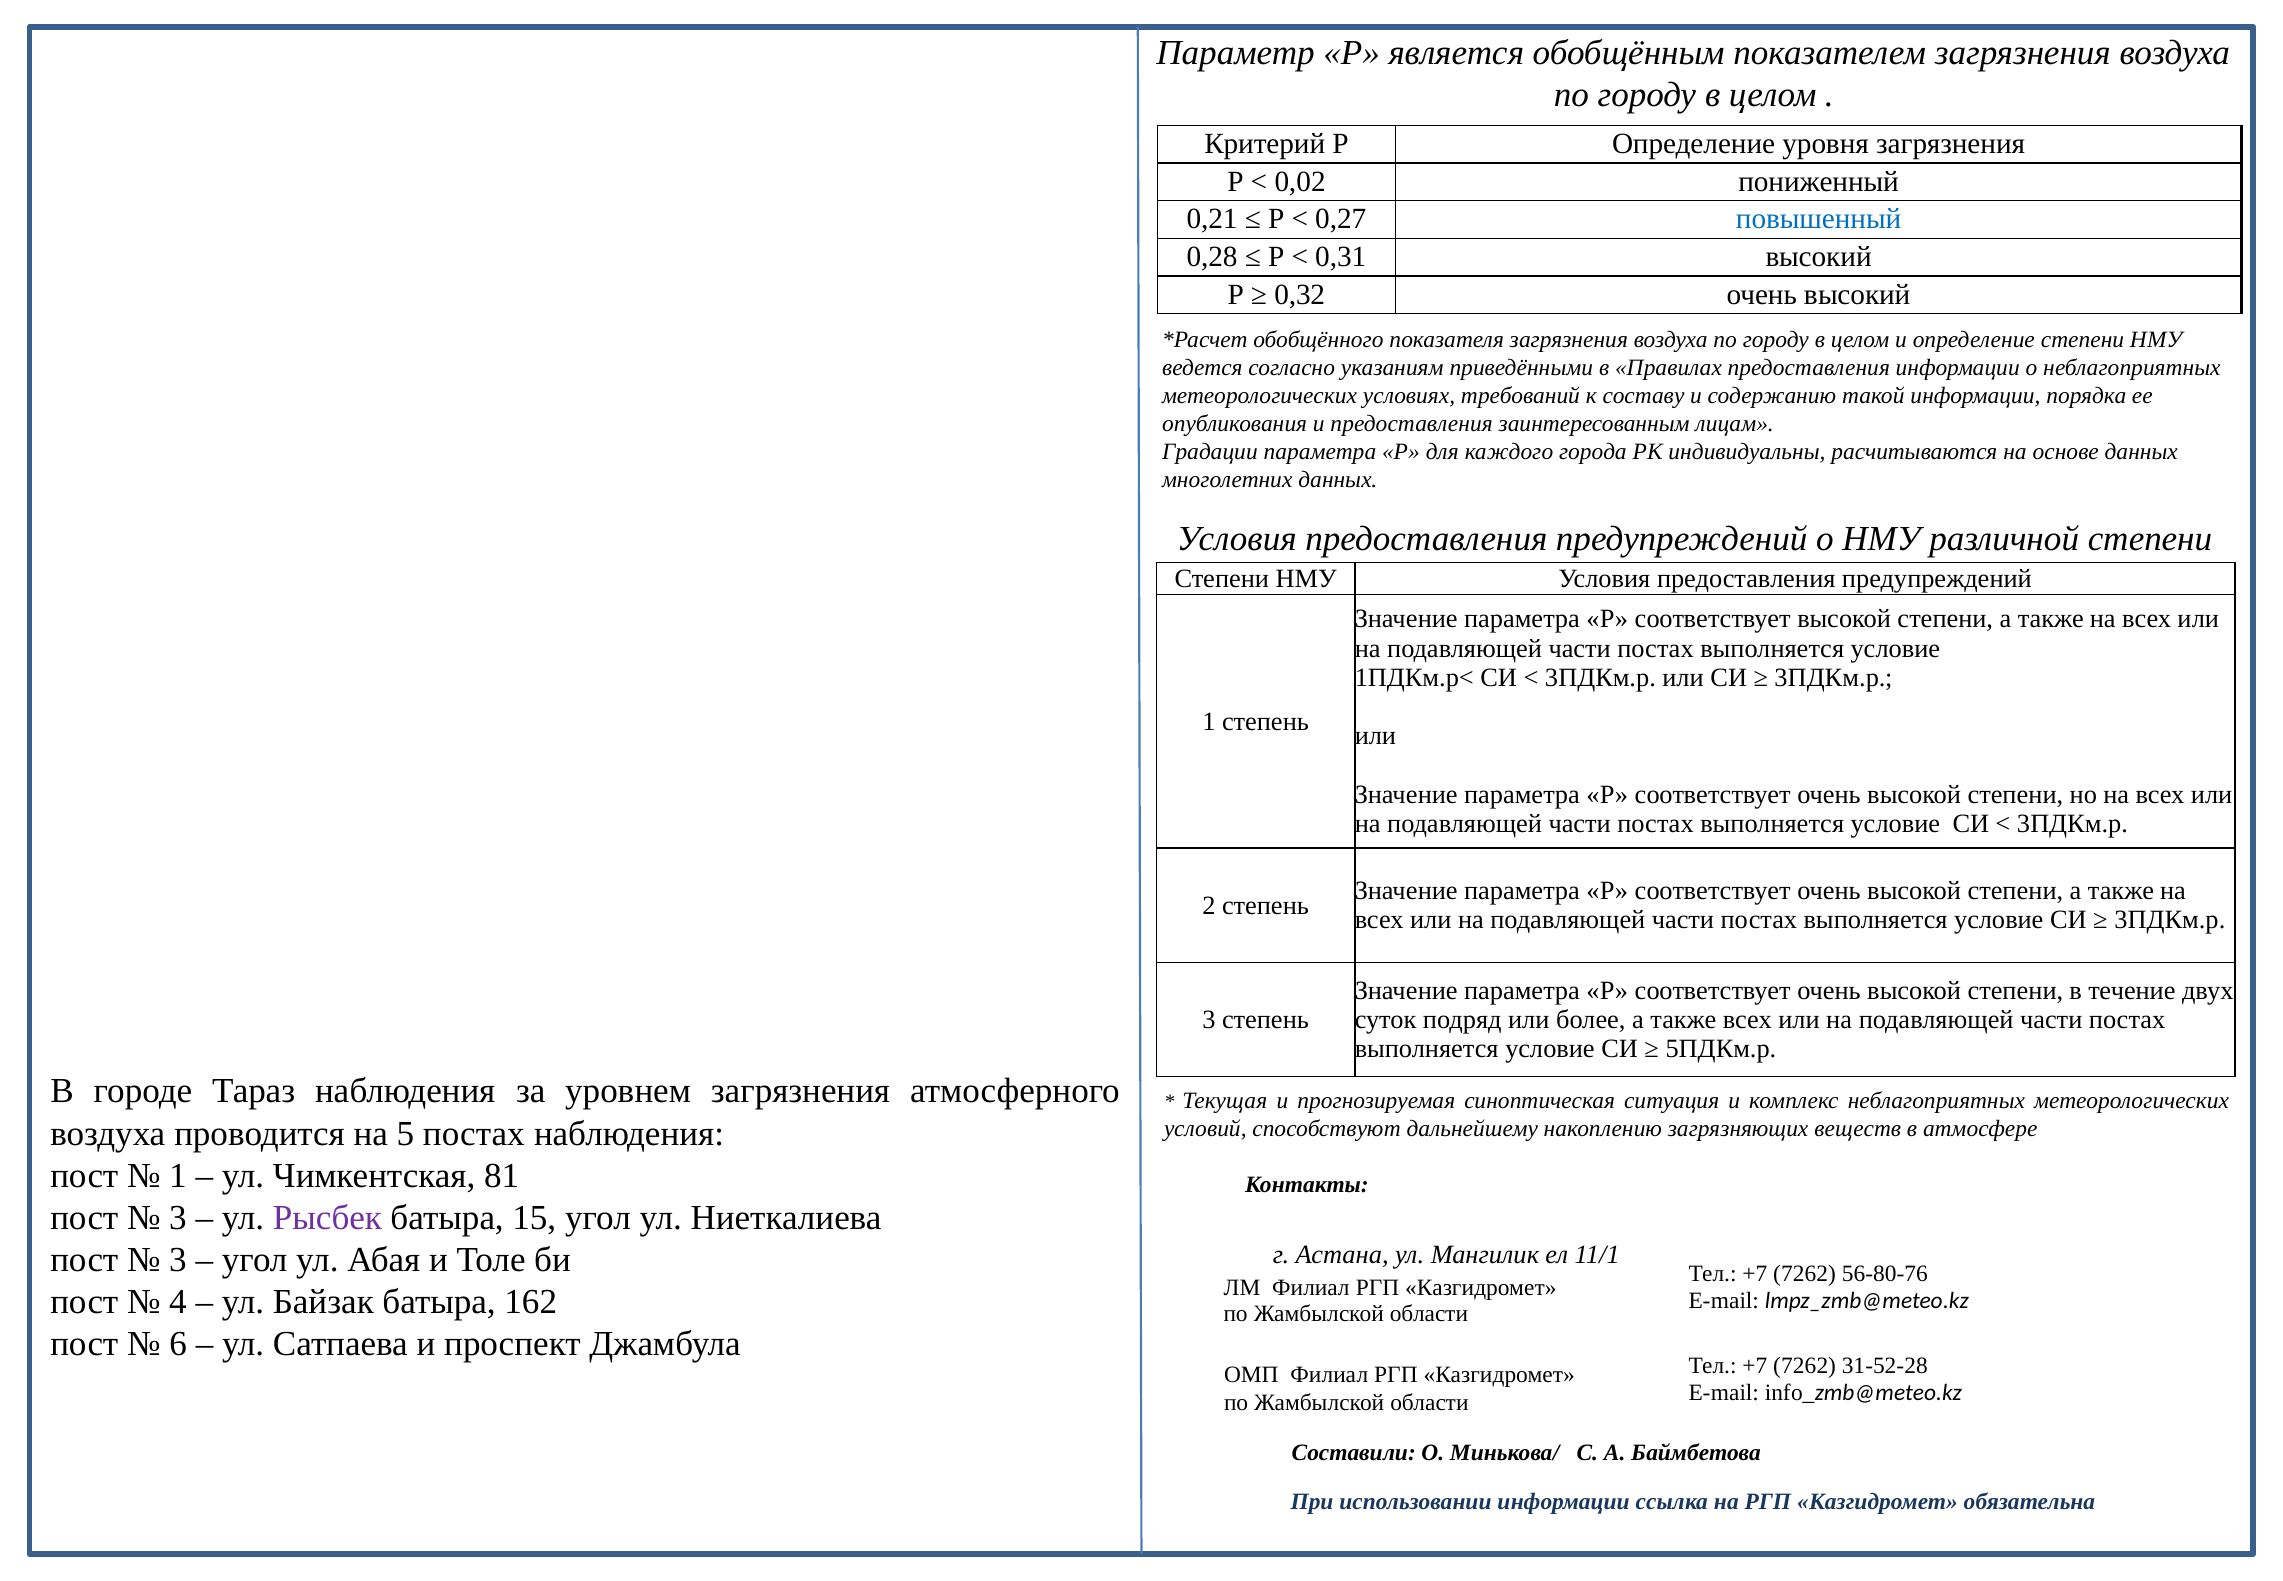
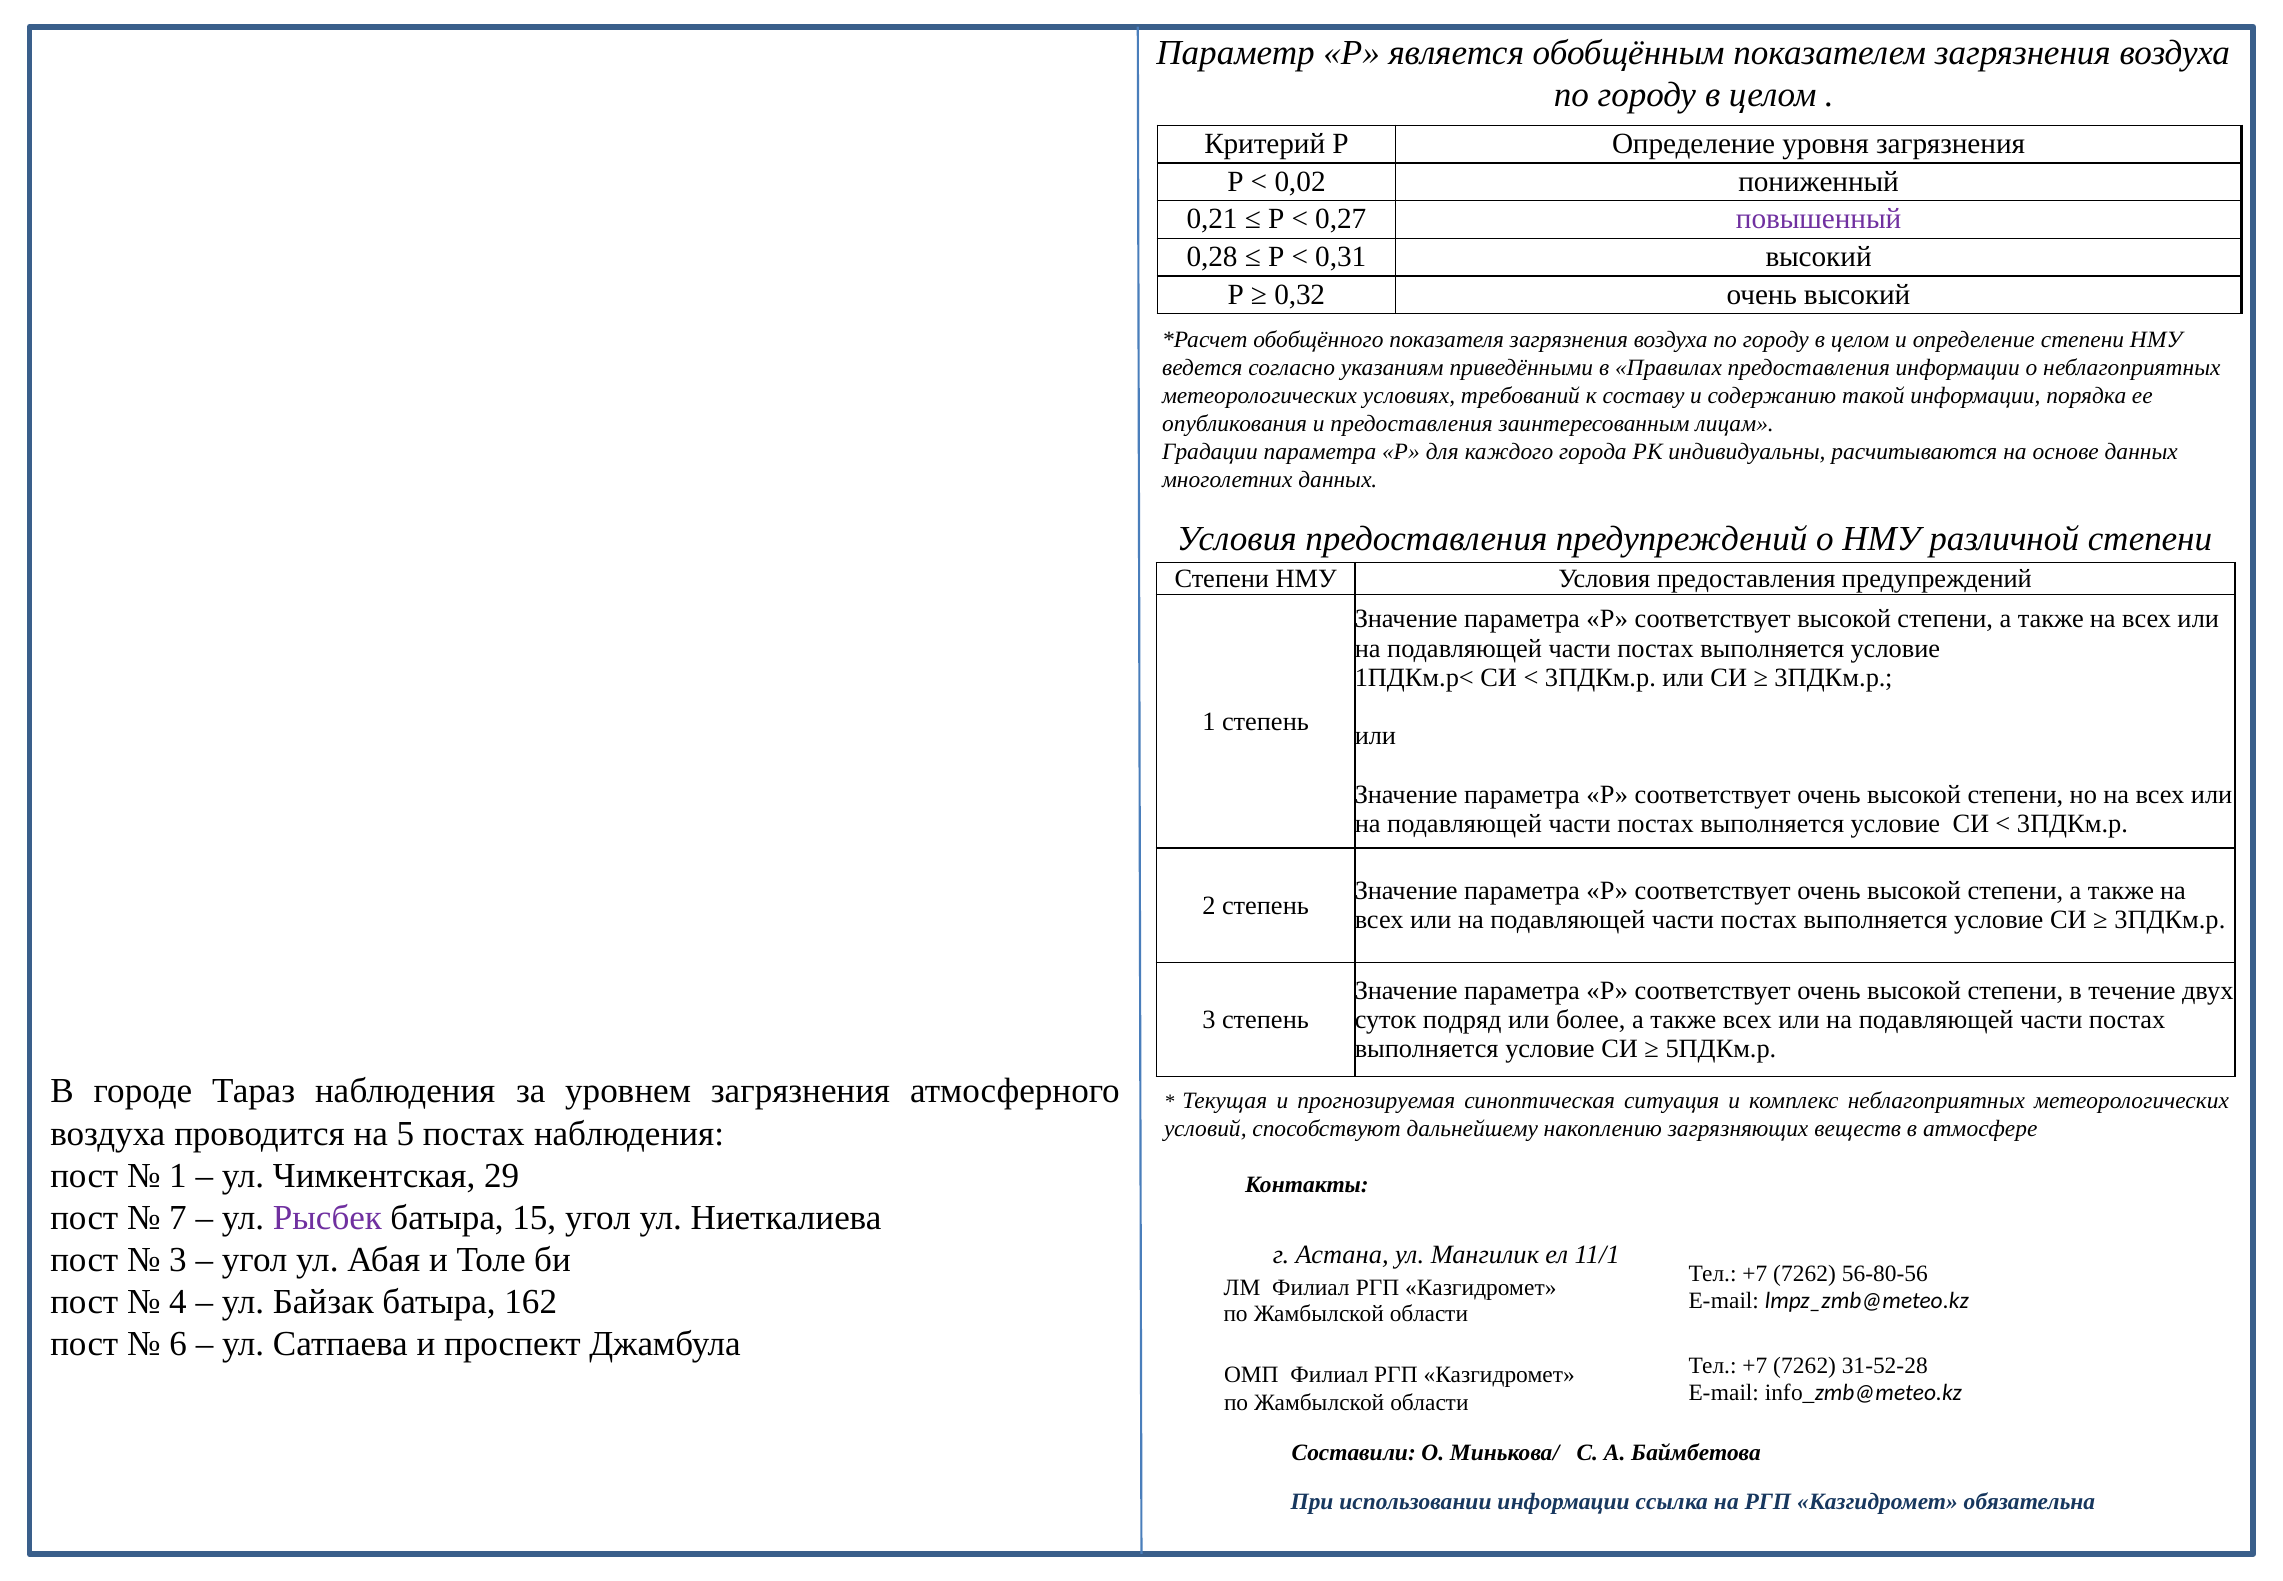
повышенный colour: blue -> purple (1819, 219)
81: 81 -> 29 (502, 1175)
3: 3 -> 7 (178, 1217)
56-80-76: 56-80-76 -> 56-80-56 (1885, 1273)
